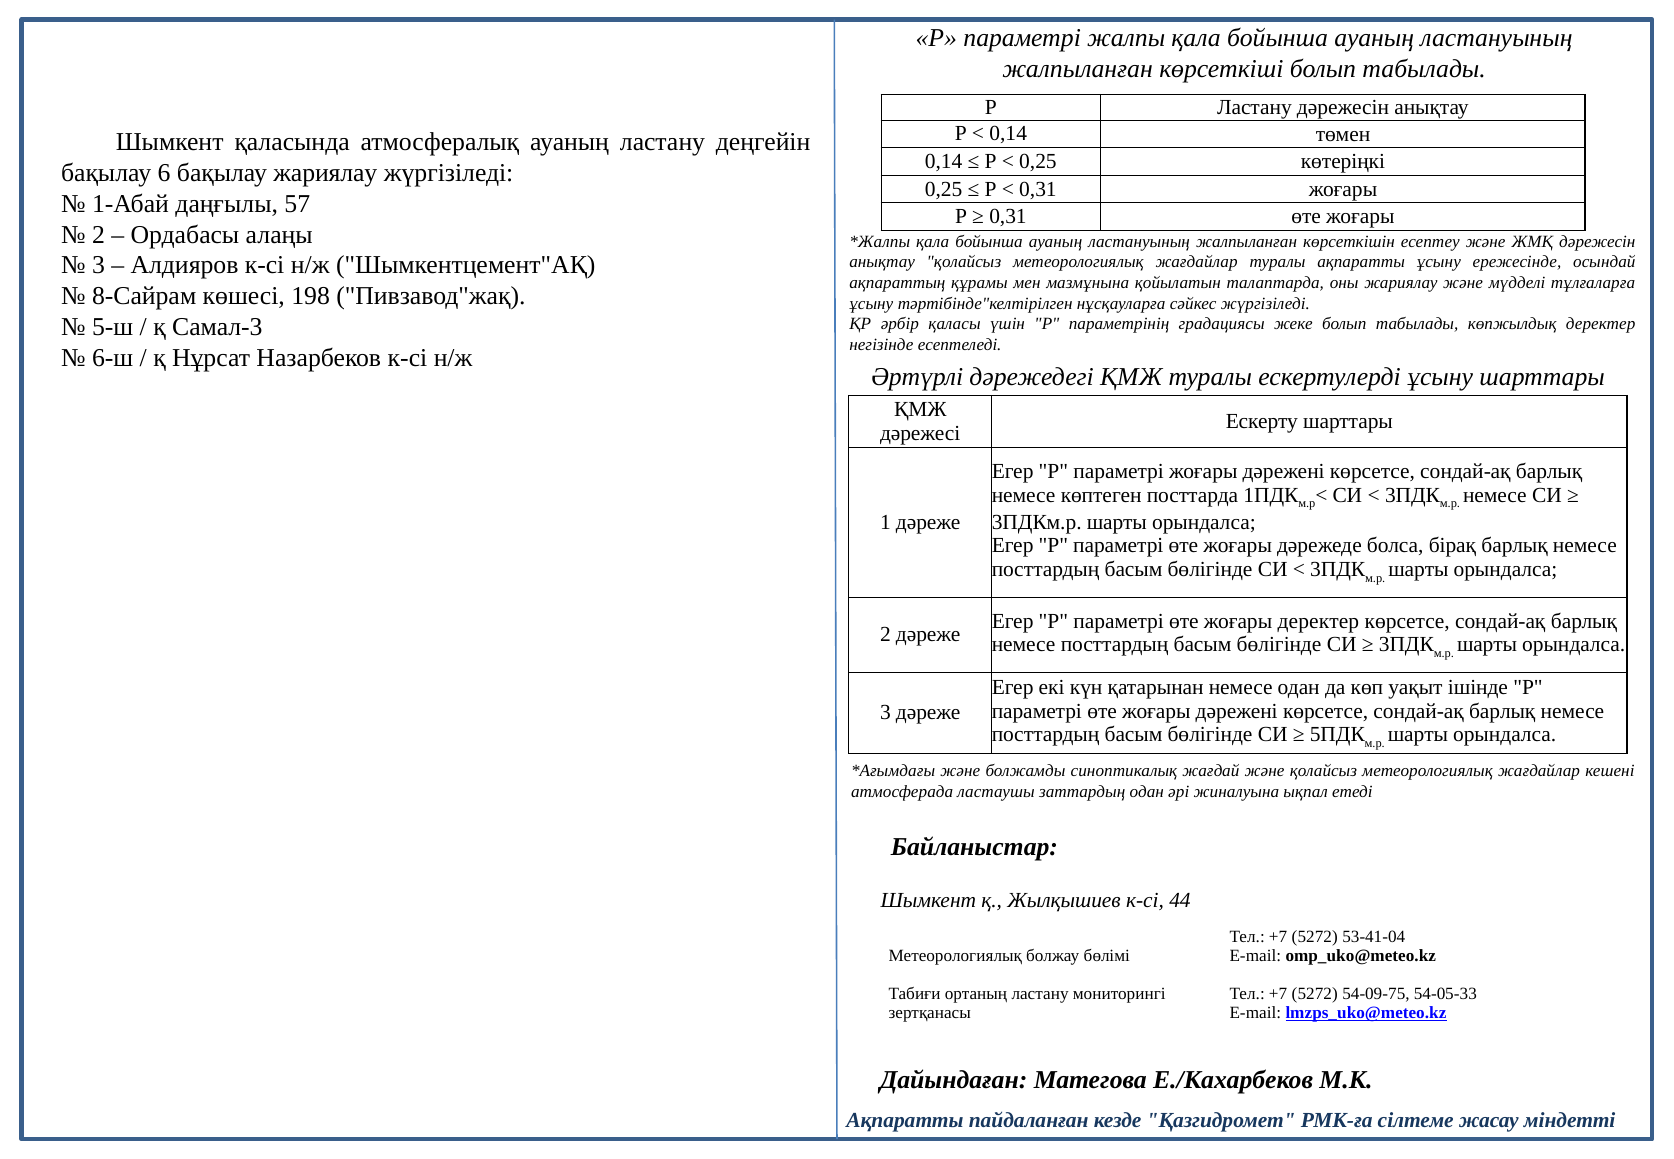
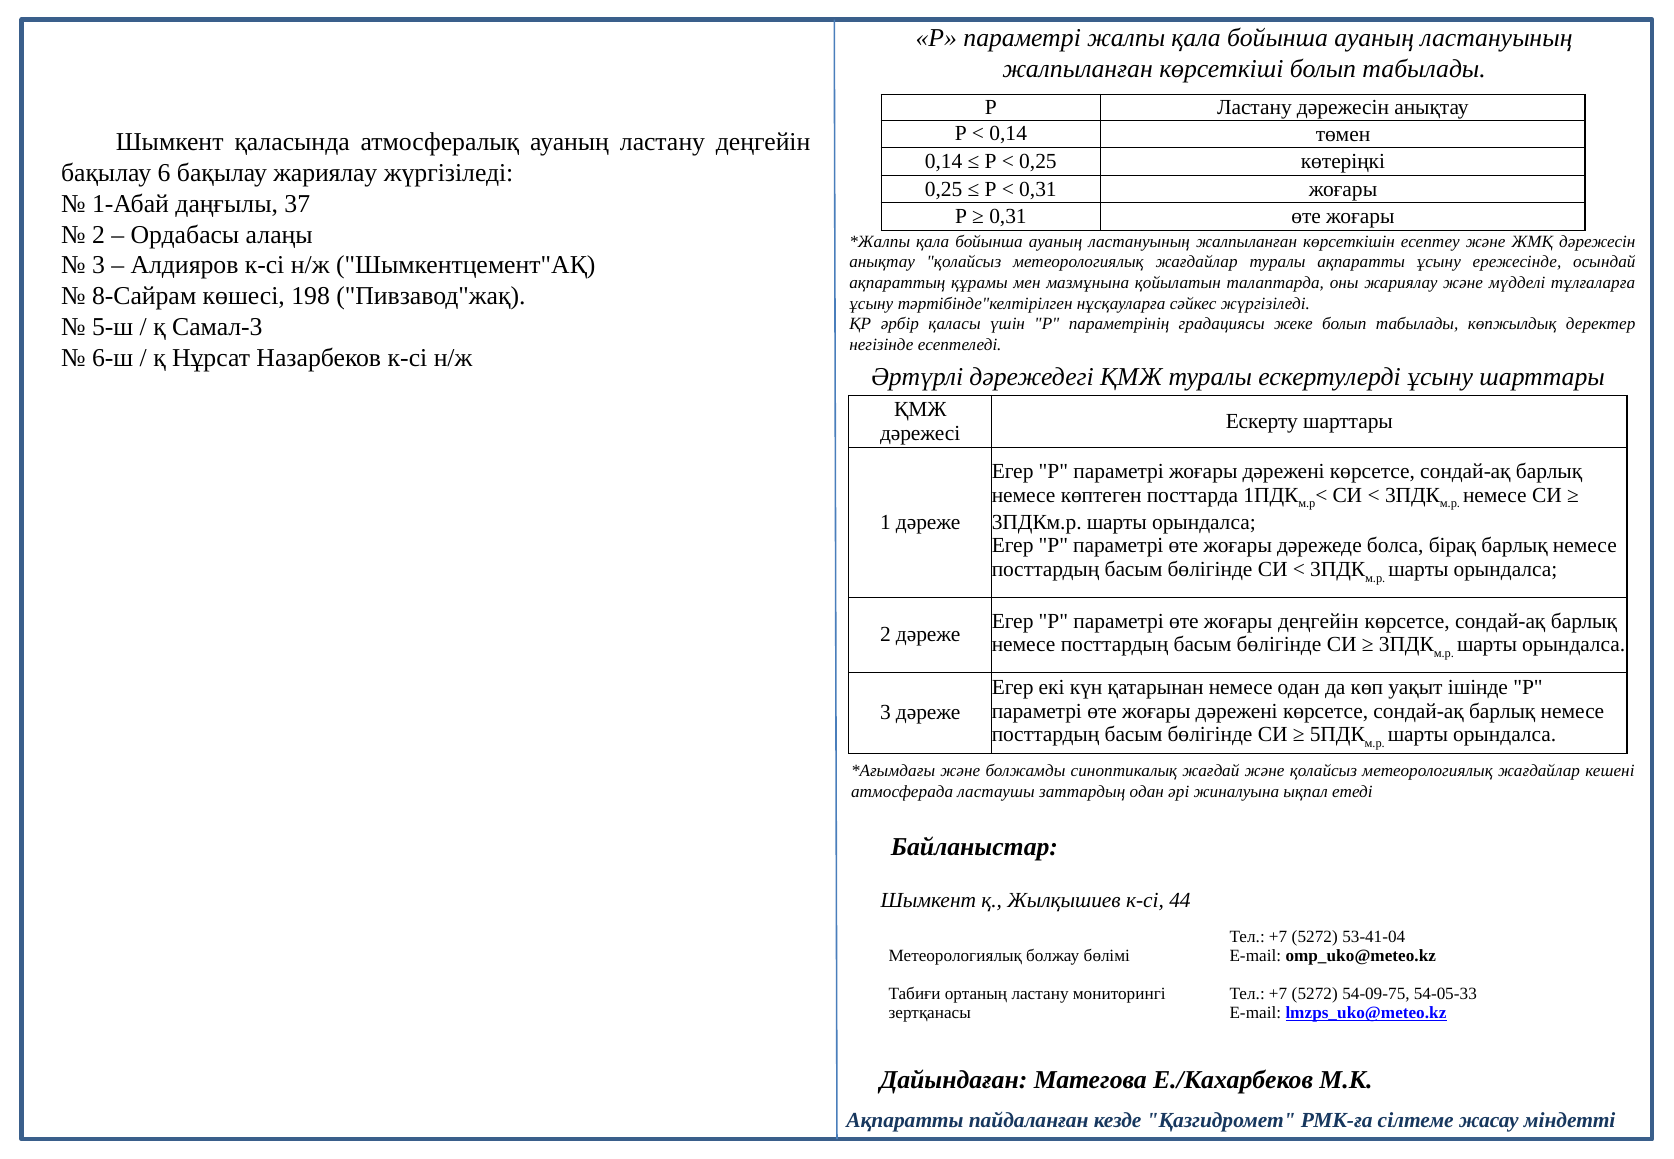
57: 57 -> 37 (297, 204)
жоғары деректер: деректер -> деңгейін (1318, 621)
